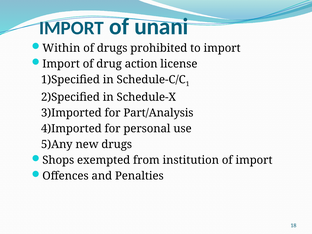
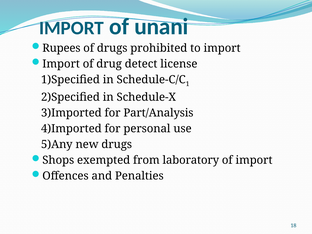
Within: Within -> Rupees (61, 48)
action: action -> detect (141, 64)
institution: institution -> laboratory (191, 160)
